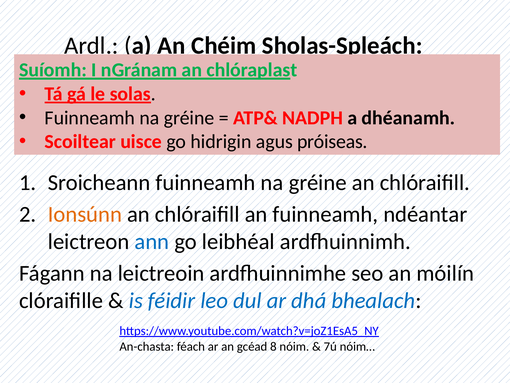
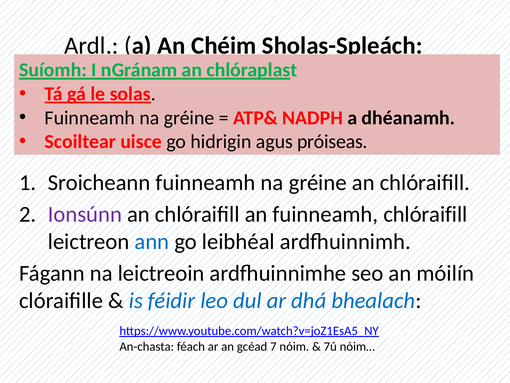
Ionsúnn colour: orange -> purple (85, 214)
fuinneamh ndéantar: ndéantar -> chlóraifill (425, 214)
8: 8 -> 7 (273, 346)
